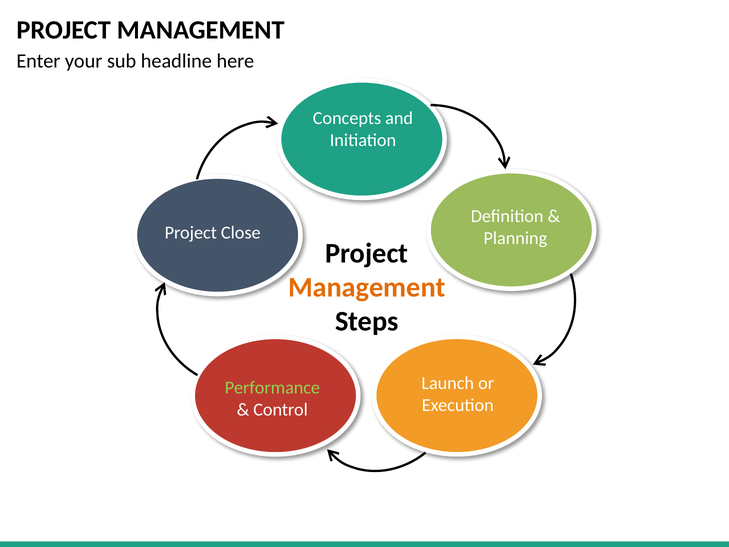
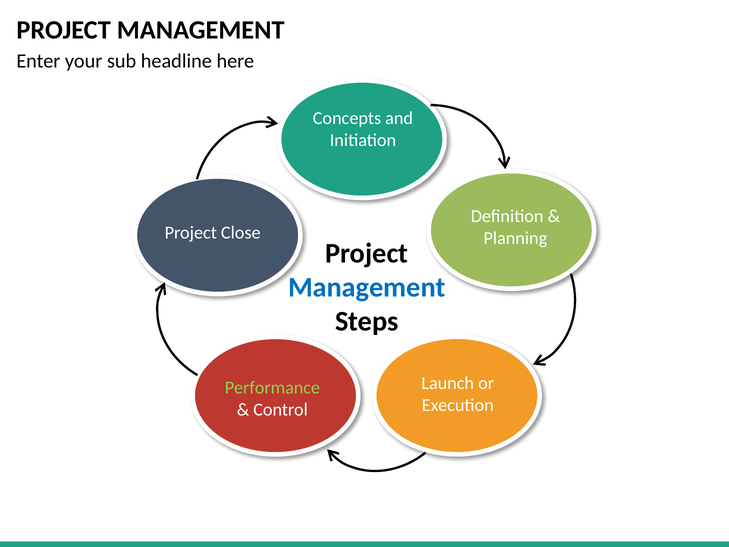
Management colour: orange -> blue (367, 287)
